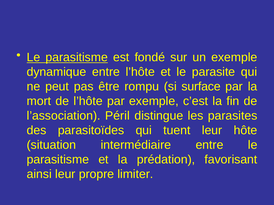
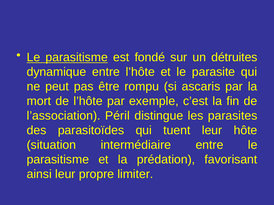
un exemple: exemple -> détruites (234, 57)
surface: surface -> ascaris (201, 87)
